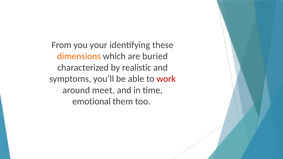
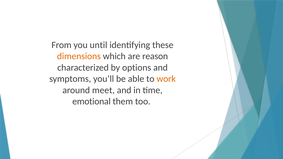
your: your -> until (98, 45)
buried: buried -> reason (155, 56)
realistic: realistic -> options (137, 68)
work colour: red -> orange (166, 79)
